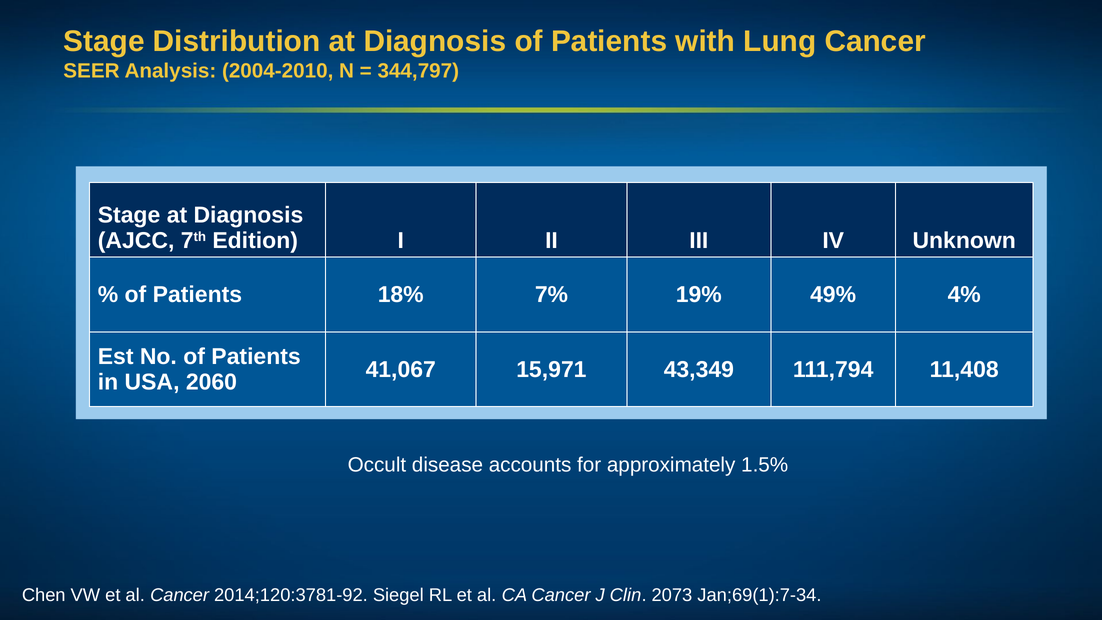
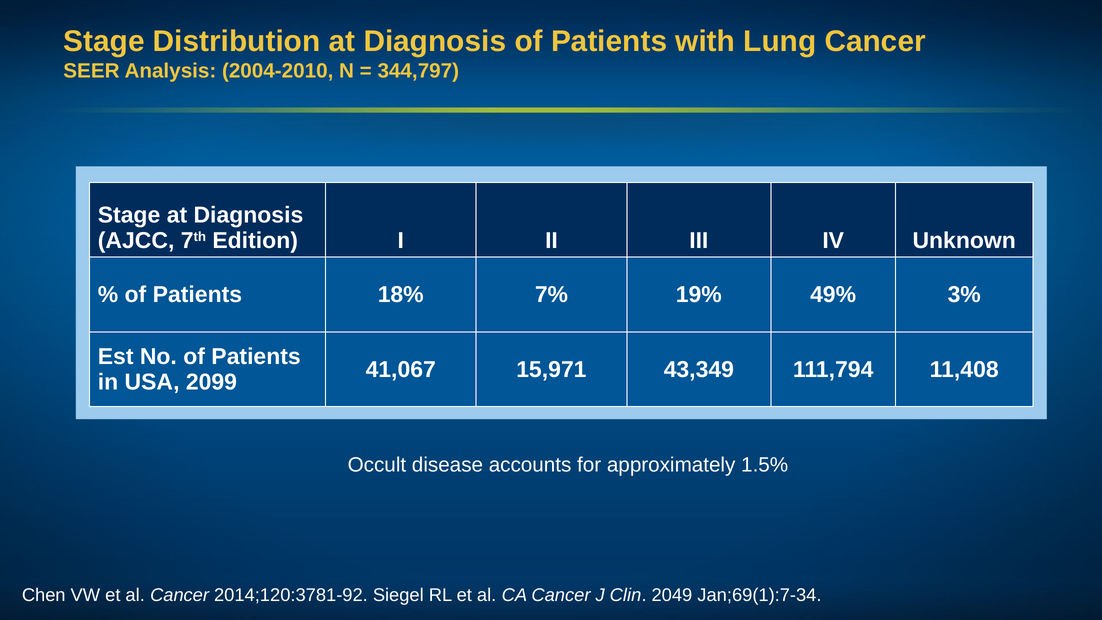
4%: 4% -> 3% (964, 295)
2060: 2060 -> 2099 (211, 382)
2073: 2073 -> 2049 (672, 595)
